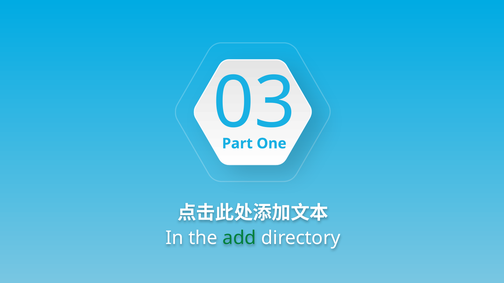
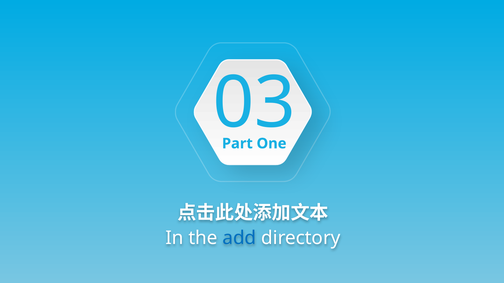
add colour: green -> blue (239, 238)
